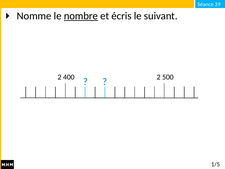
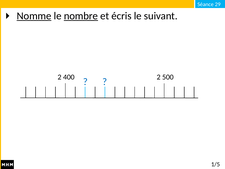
Nomme underline: none -> present (34, 16)
